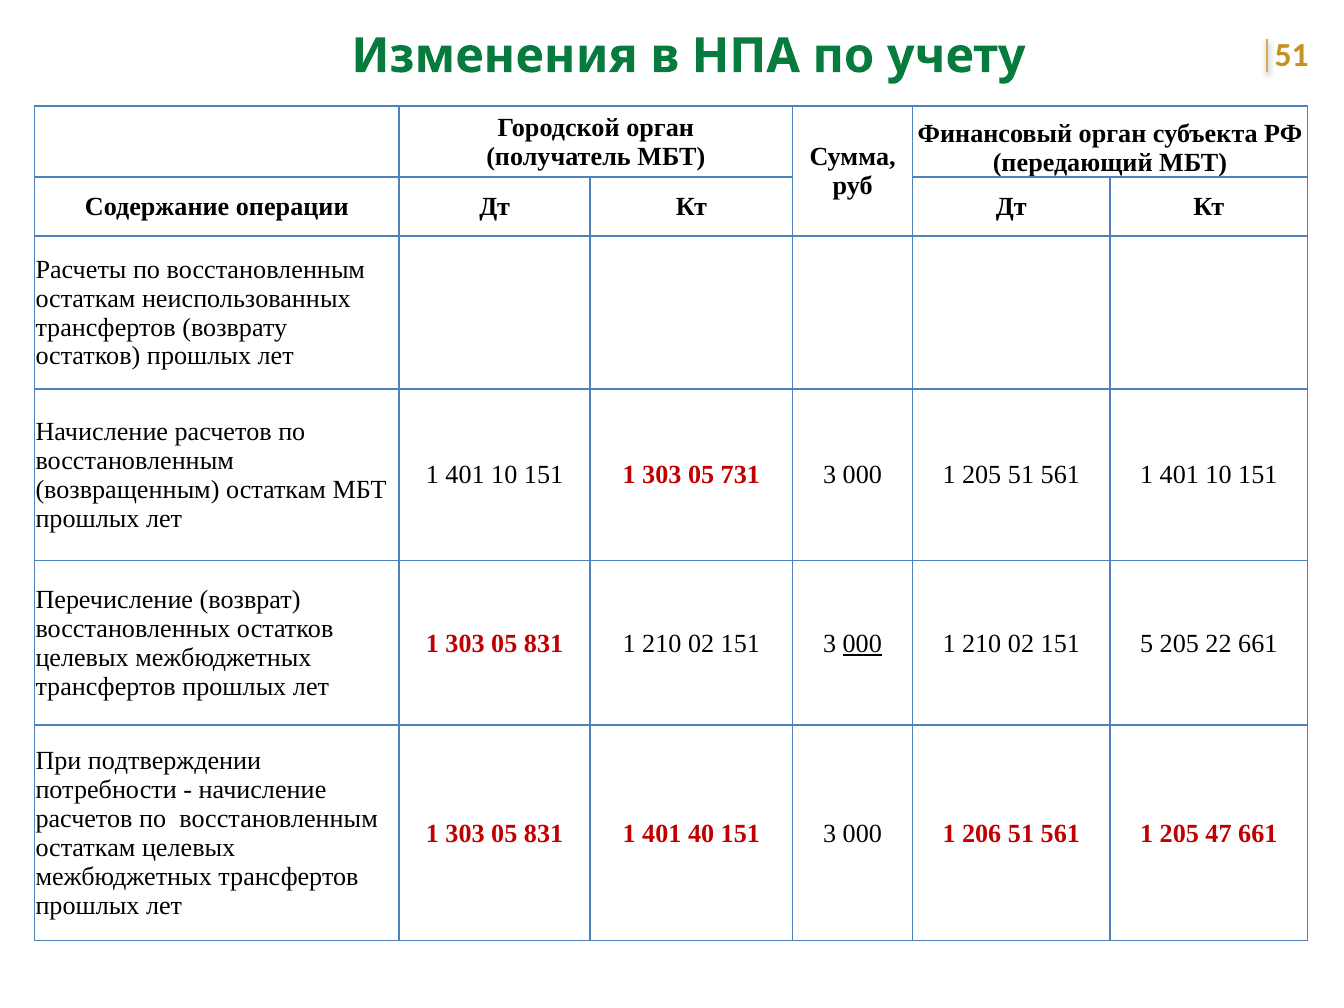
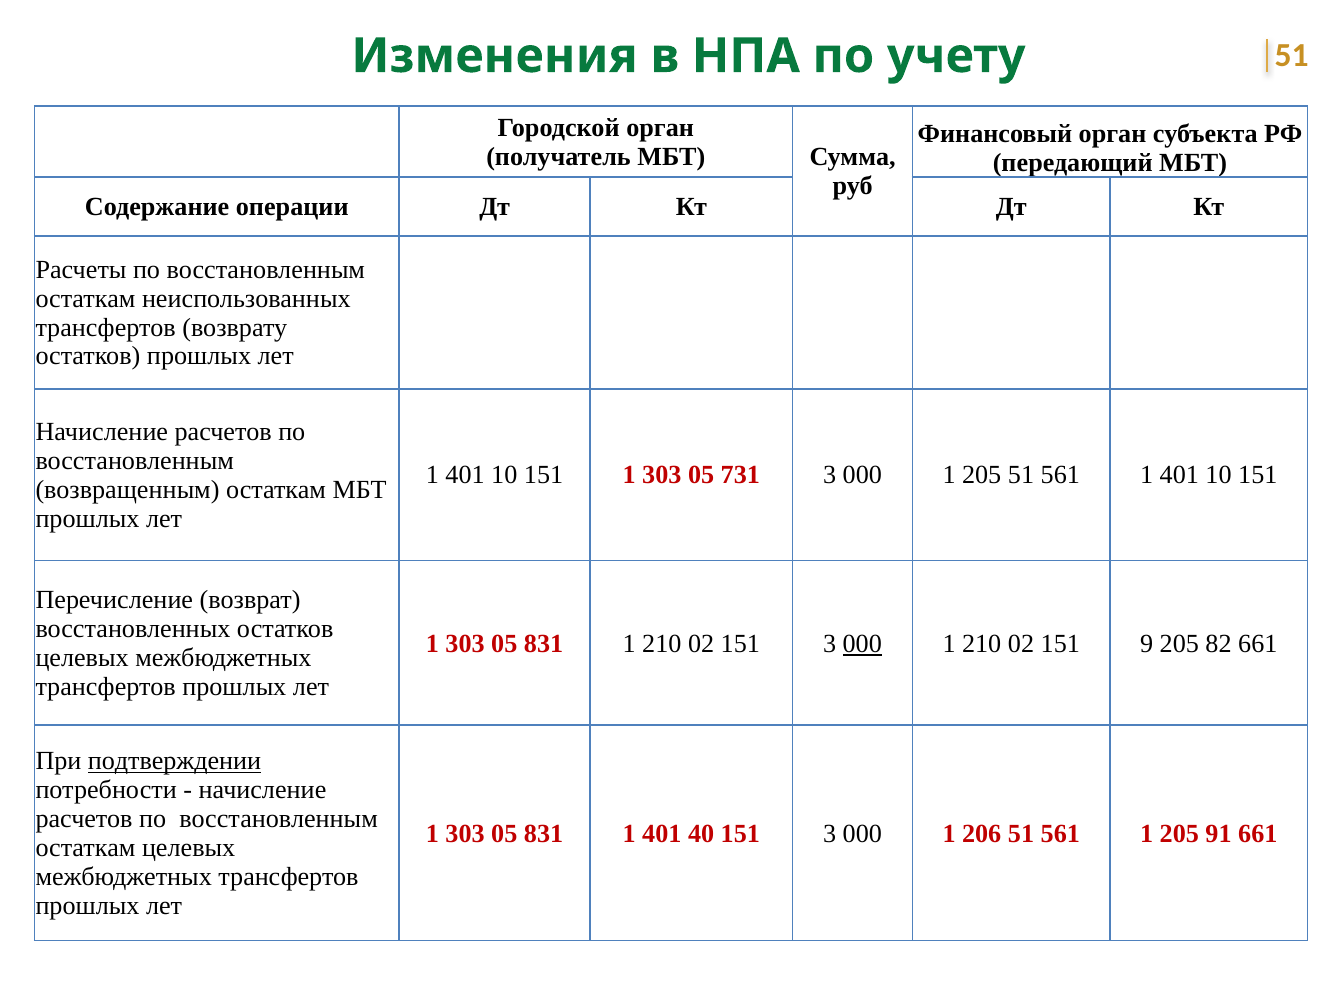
5: 5 -> 9 (1147, 644)
22: 22 -> 82 (1219, 644)
подтверждении underline: none -> present (175, 761)
47: 47 -> 91 (1219, 834)
